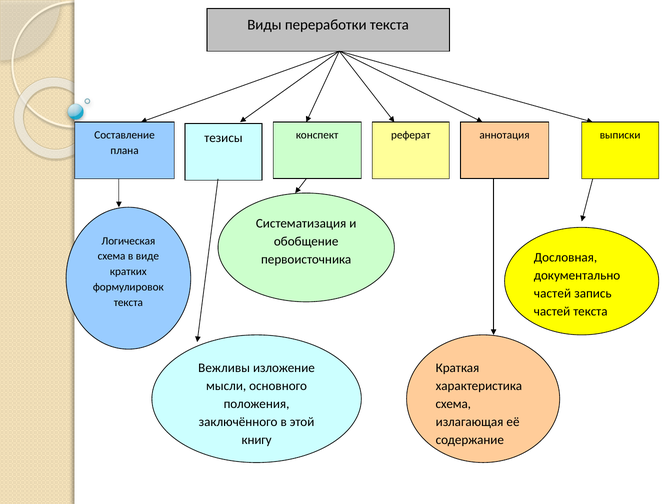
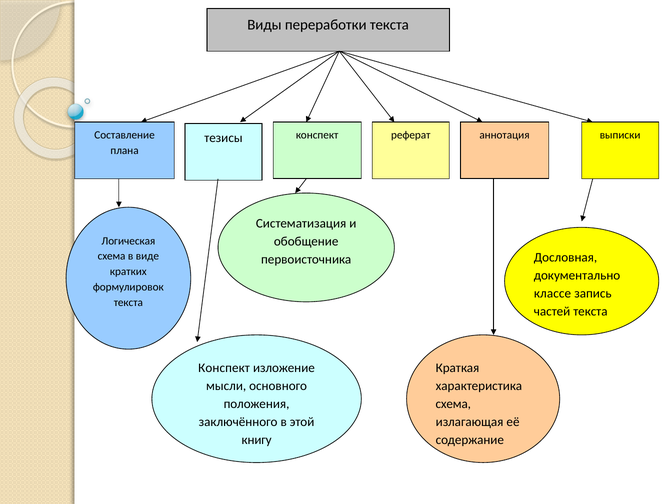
частей: частей -> классе (553, 294)
Вежливы: Вежливы -> Конспект (224, 368)
